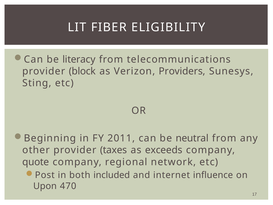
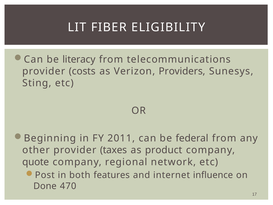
block: block -> costs (82, 71)
neutral: neutral -> federal (192, 138)
exceeds: exceeds -> product (164, 150)
included: included -> features (112, 175)
Upon: Upon -> Done (45, 186)
